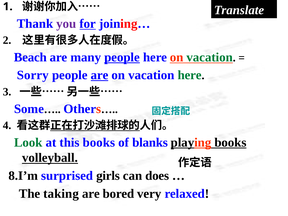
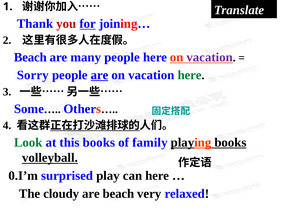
you colour: purple -> red (66, 24)
people underline: present -> none (122, 57)
vacation colour: green -> purple (210, 57)
blanks: blanks -> family (150, 142)
8.I’m: 8.I’m -> 0.I’m (23, 176)
girls: girls -> play (108, 176)
can does: does -> here (157, 176)
taking: taking -> cloudy (61, 194)
are bored: bored -> beach (118, 194)
